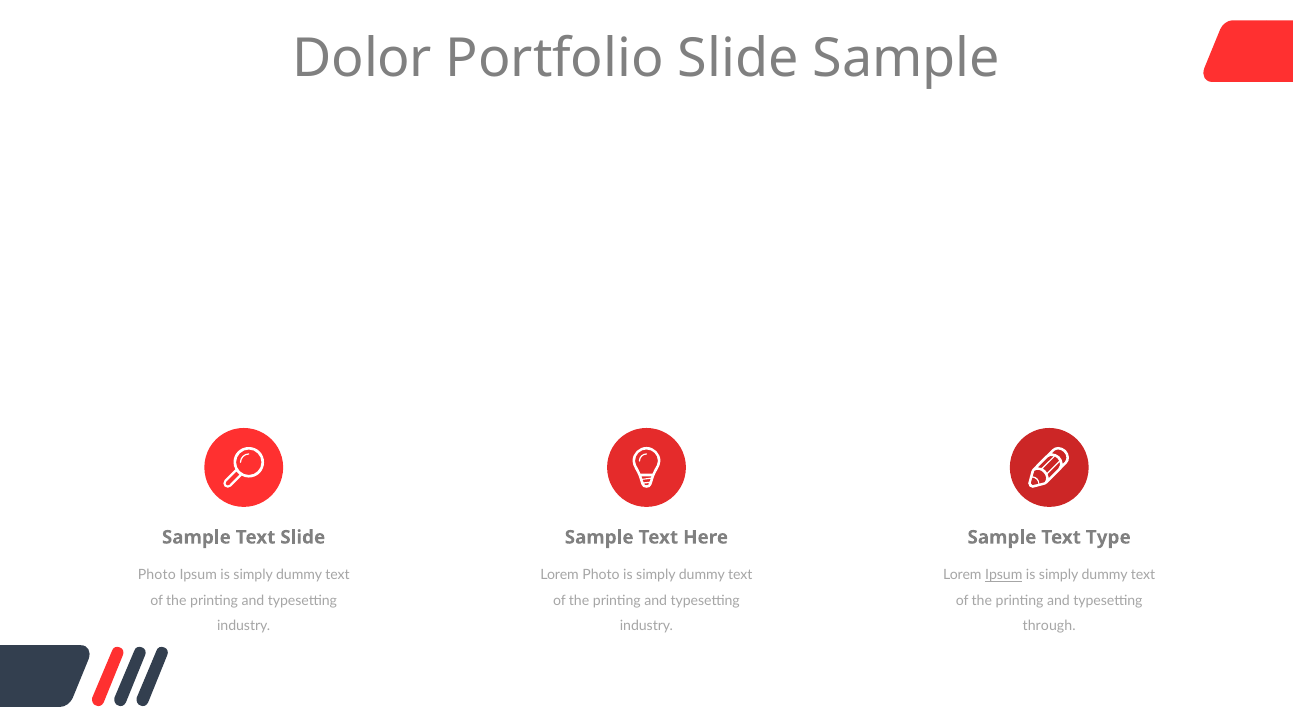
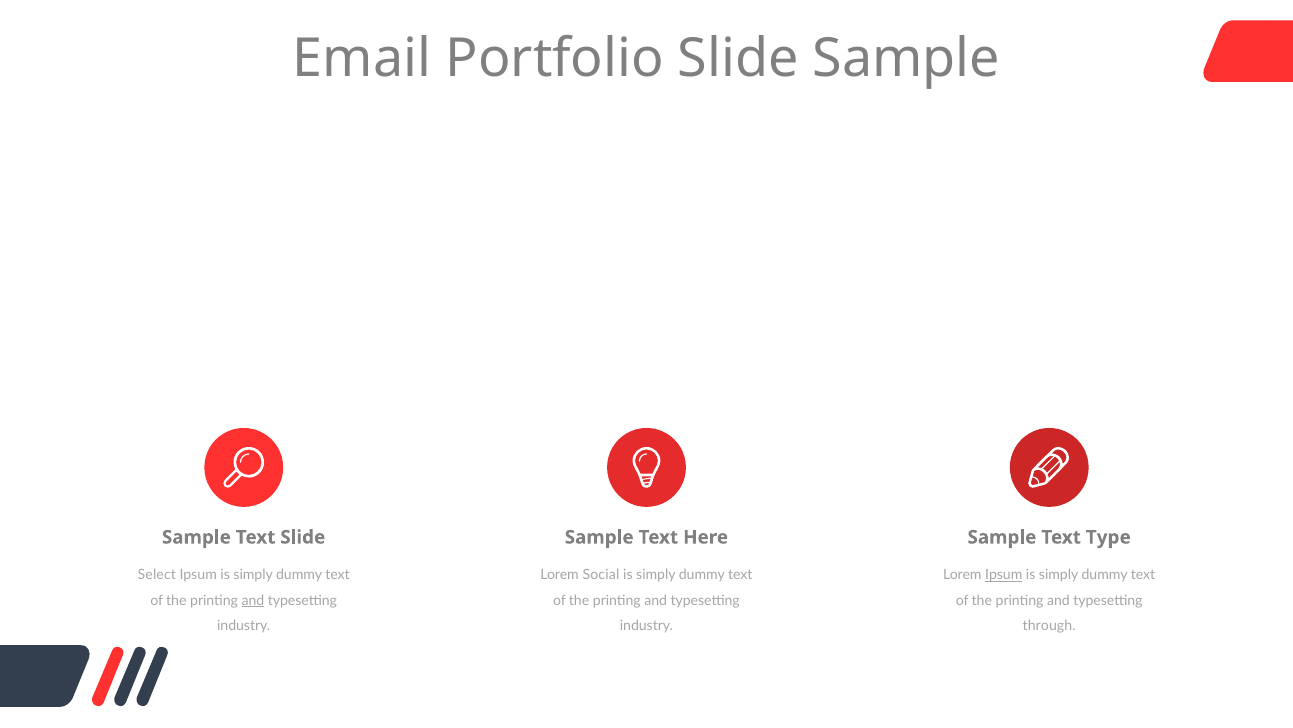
Dolor: Dolor -> Email (362, 59)
Photo: Photo -> Select (157, 575)
Lorem Photo: Photo -> Social (601, 575)
and underline: none -> present (253, 600)
